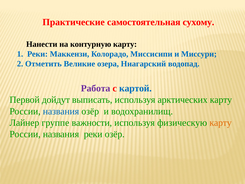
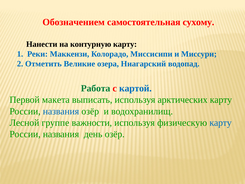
Практические: Практические -> Обозначением (74, 22)
Работа colour: purple -> green (96, 88)
дойдут: дойдут -> макета (56, 100)
Лайнер: Лайнер -> Лесной (24, 123)
карту colour: orange -> blue (221, 123)
названия реки: реки -> день (93, 134)
